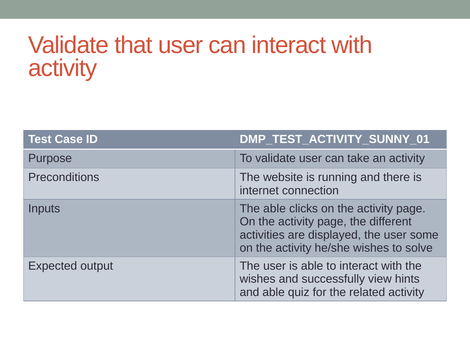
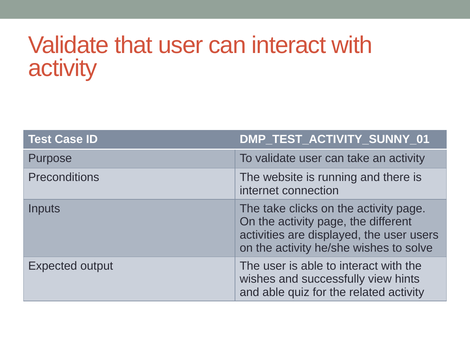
The able: able -> take (275, 208)
some: some -> users (424, 234)
